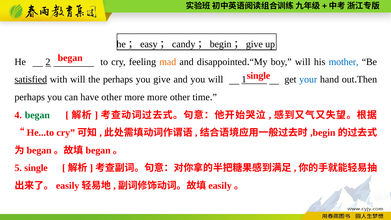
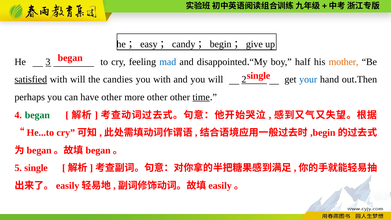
2: 2 -> 3 (48, 62)
mad colour: orange -> blue (168, 62)
boy will: will -> half (303, 62)
mother colour: blue -> orange (344, 62)
the perhaps: perhaps -> candies (118, 79)
you give: give -> with (162, 79)
1: 1 -> 2 (244, 79)
more more: more -> other (157, 97)
time underline: none -> present (201, 97)
